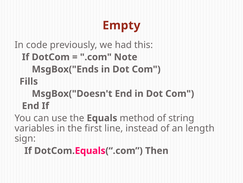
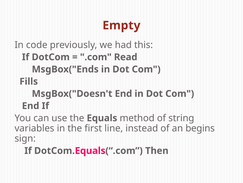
Note: Note -> Read (126, 57)
length: length -> begins (200, 128)
